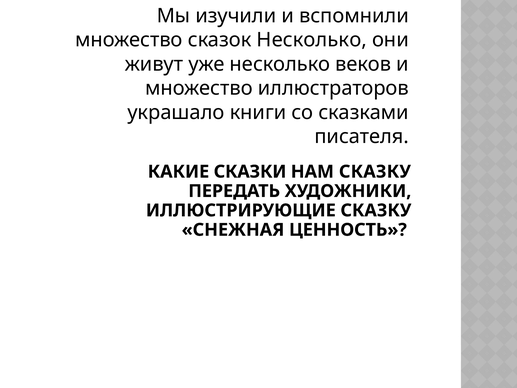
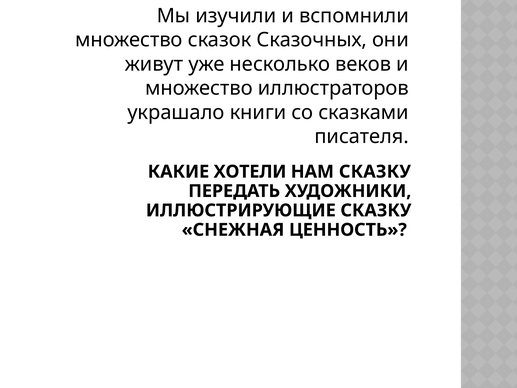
сказок Несколько: Несколько -> Сказочных (312, 40)
СКАЗКИ: СКАЗКИ -> ХОТЕЛИ (250, 172)
